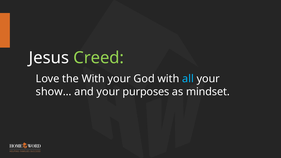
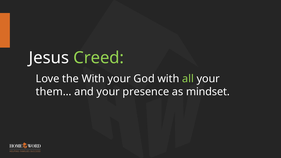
all colour: light blue -> light green (188, 79)
show…: show… -> them… (54, 92)
purposes: purposes -> presence (146, 92)
